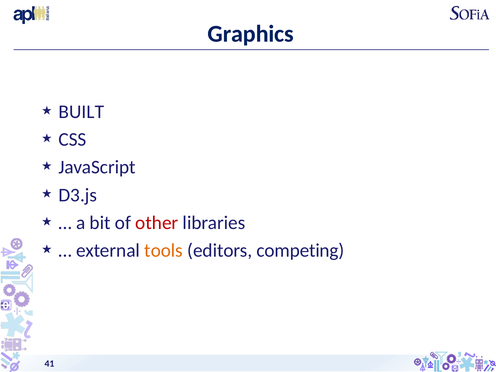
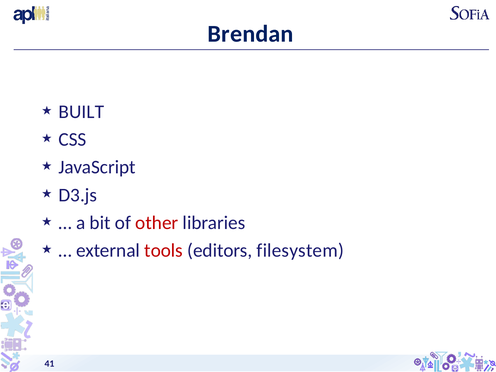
Graphics: Graphics -> Brendan (251, 34)
tools colour: orange -> red (164, 250)
competing: competing -> filesystem (300, 250)
